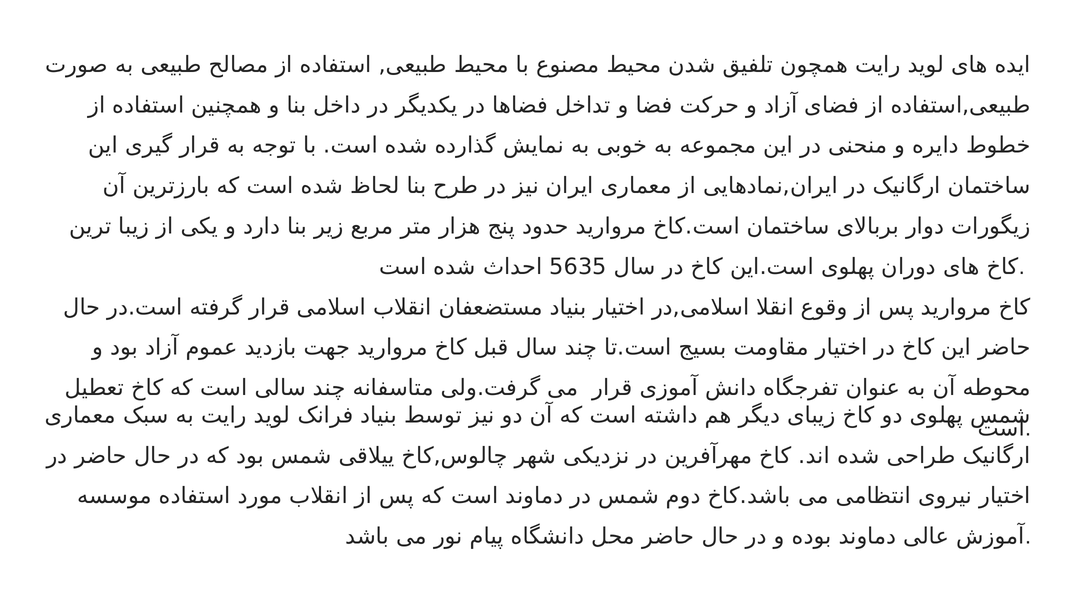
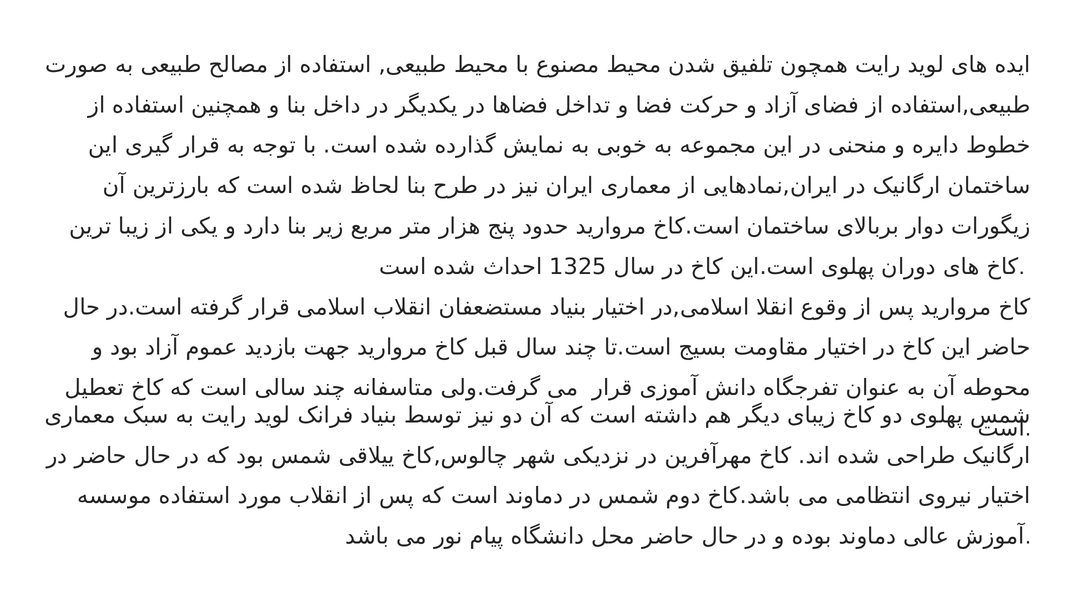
5635: 5635 -> 1325 (578, 267)
